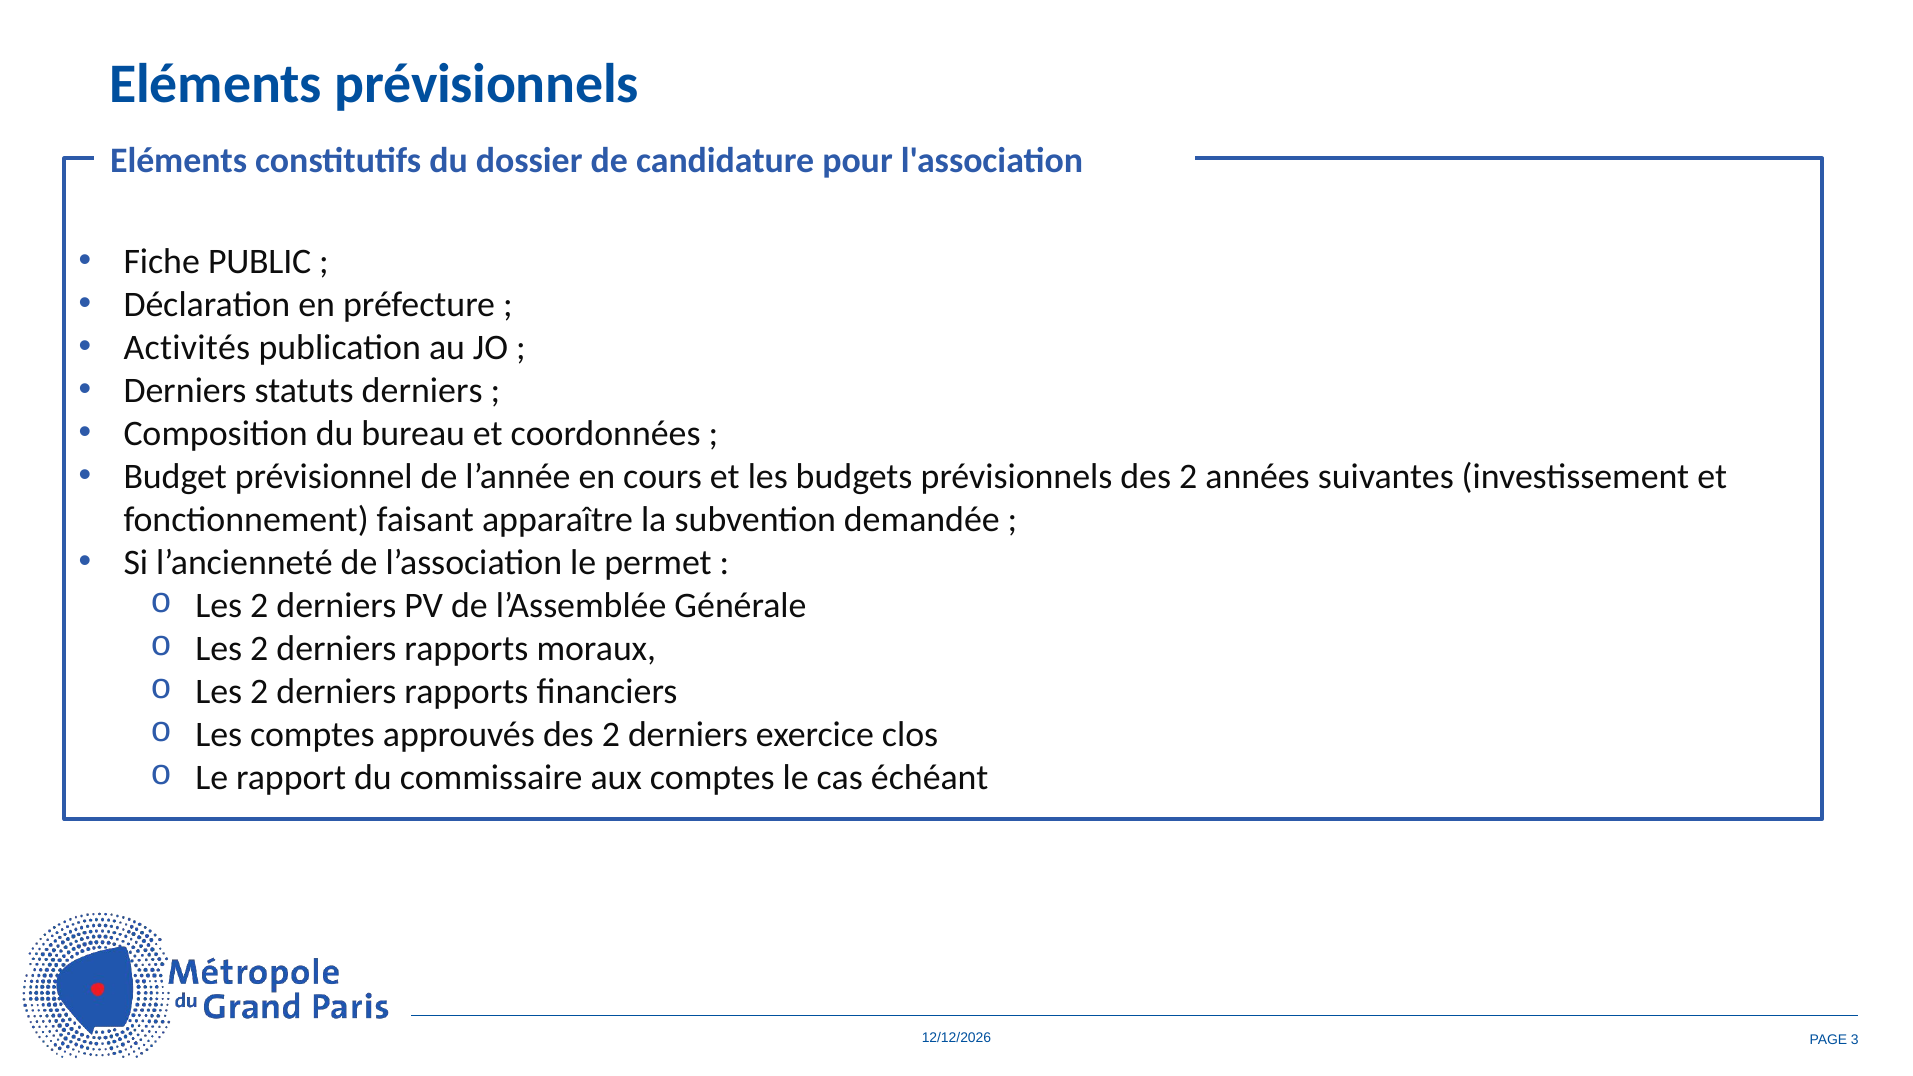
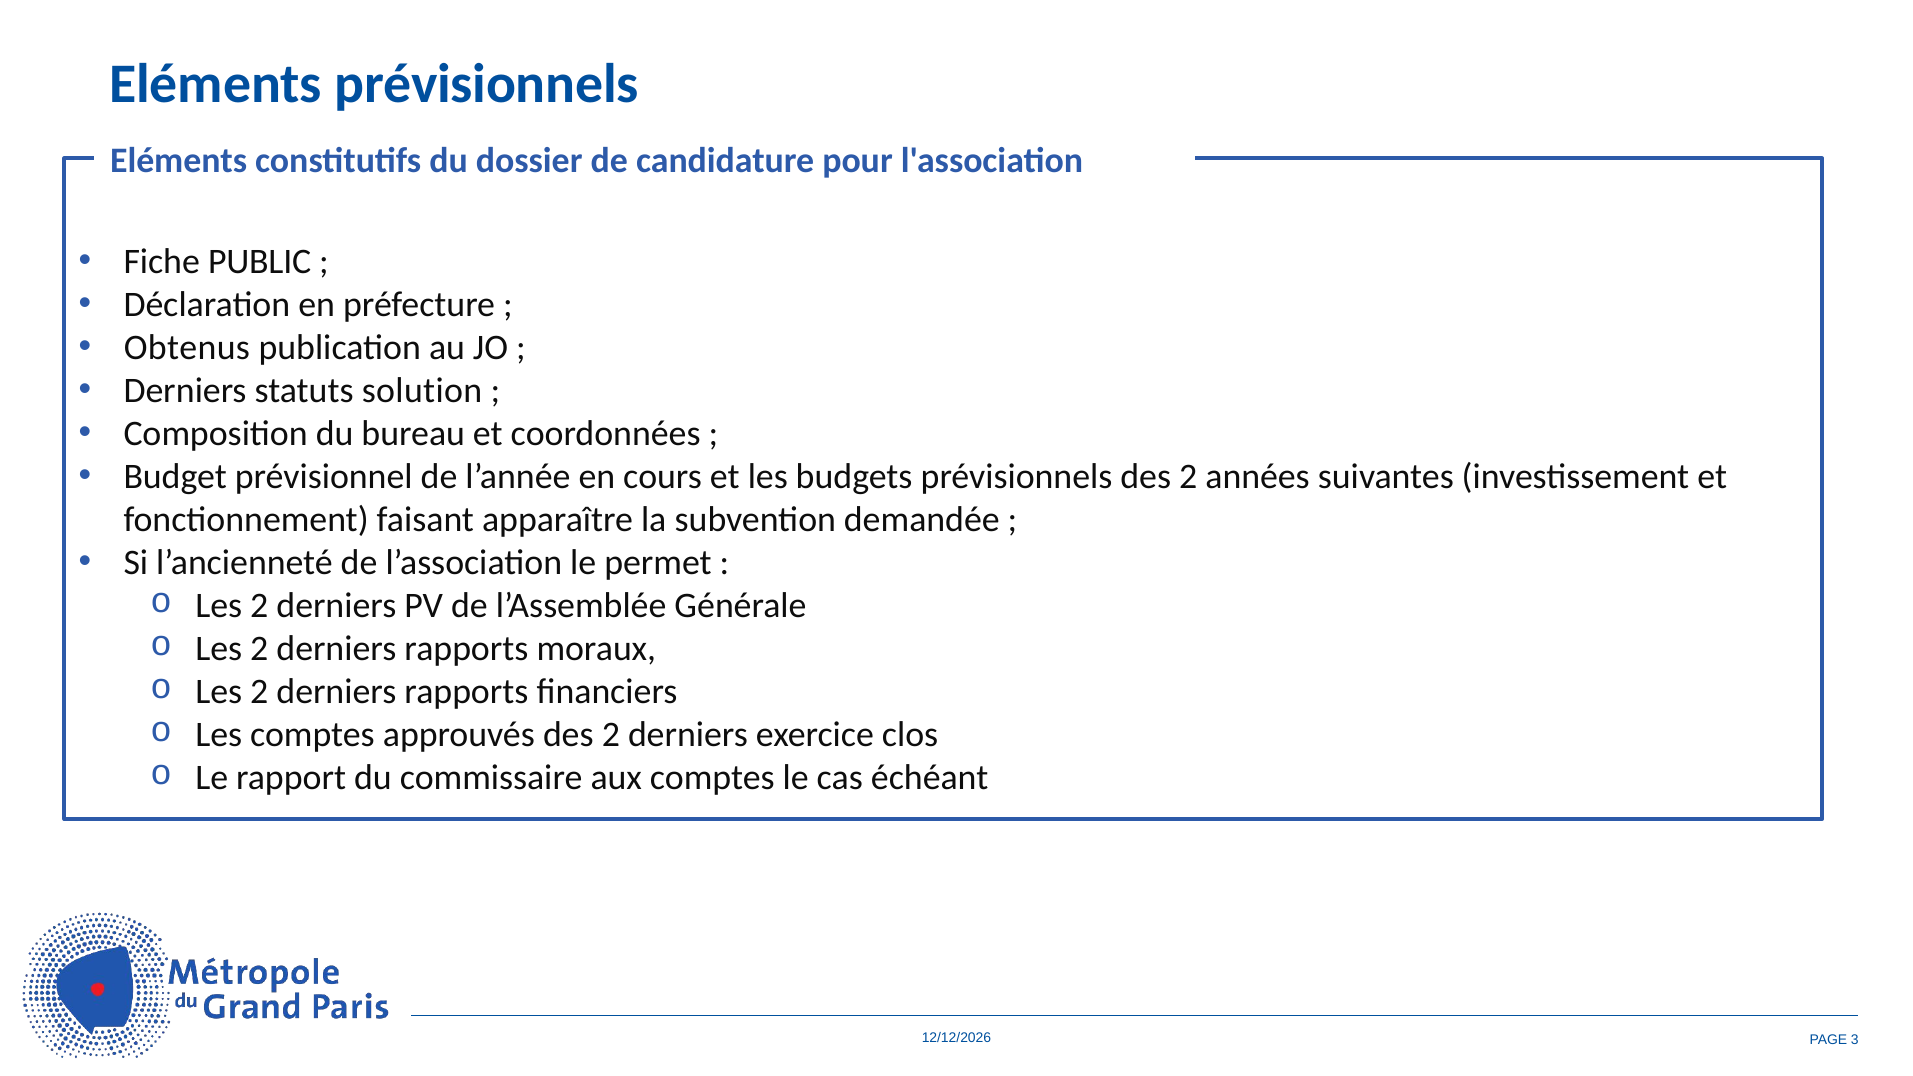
Activités: Activités -> Obtenus (187, 348)
statuts derniers: derniers -> solution (422, 391)
